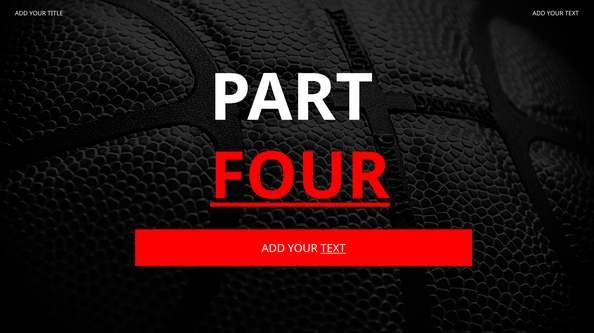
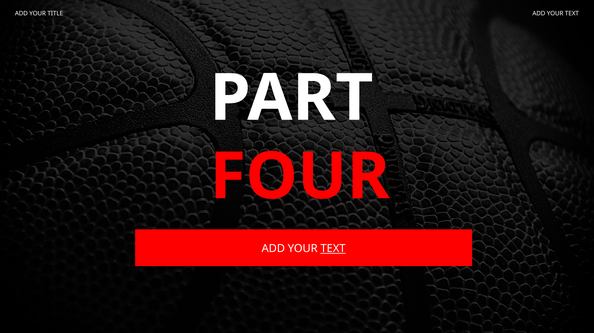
FOUR underline: present -> none (300, 177)
